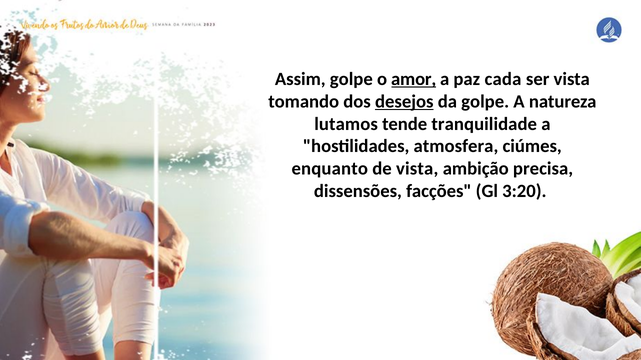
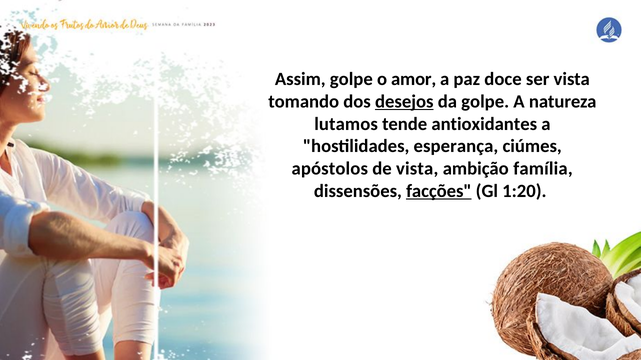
amor underline: present -> none (414, 79)
cada: cada -> doce (503, 79)
tranquilidade: tranquilidade -> antioxidantes (484, 124)
atmosfera: atmosfera -> esperança (456, 147)
enquanto: enquanto -> apóstolos (330, 169)
precisa: precisa -> família (543, 169)
facções underline: none -> present (439, 191)
3:20: 3:20 -> 1:20 (524, 191)
